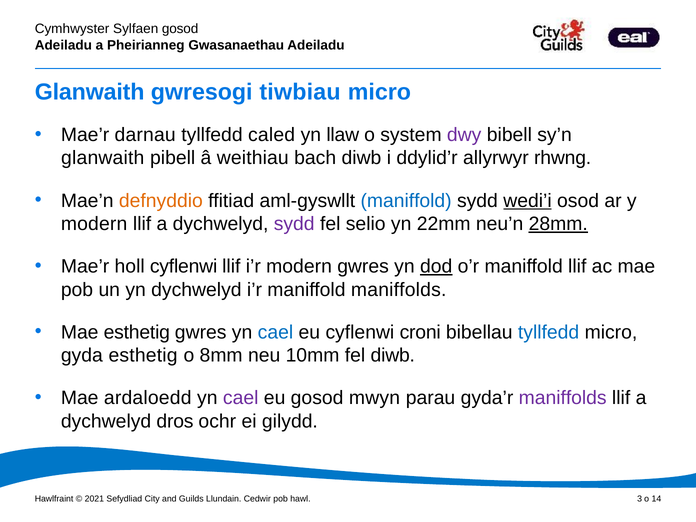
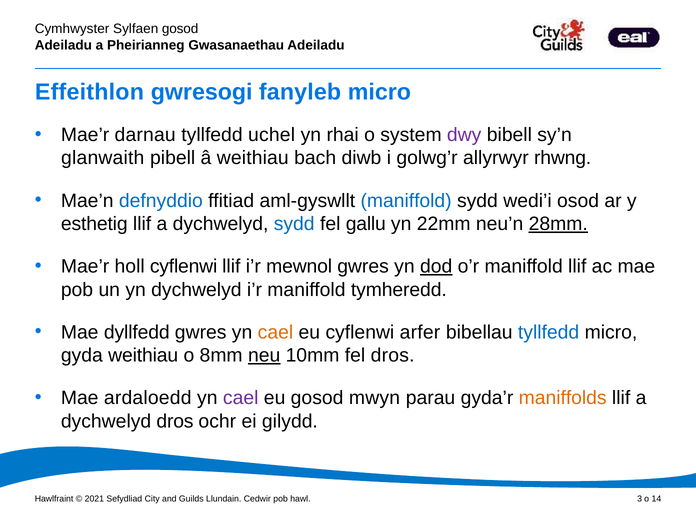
Glanwaith: Glanwaith -> Effeithlon (89, 92)
tiwbiau: tiwbiau -> fanyleb (300, 92)
caled: caled -> uchel (272, 135)
llaw: llaw -> rhai (343, 135)
ddylid’r: ddylid’r -> golwg’r (427, 158)
defnyddio colour: orange -> blue (161, 201)
wedi’i underline: present -> none (528, 201)
modern: modern -> esthetig (94, 224)
sydd colour: purple -> blue (294, 224)
selio: selio -> gallu (366, 224)
i’r modern: modern -> mewnol (299, 266)
maniffold maniffolds: maniffolds -> tymheredd (399, 290)
Mae esthetig: esthetig -> dyllfedd (137, 332)
cael colour: blue -> orange (275, 332)
croni: croni -> arfer (420, 332)
gyda esthetig: esthetig -> weithiau (143, 355)
neu underline: none -> present (264, 355)
fel diwb: diwb -> dros (393, 355)
maniffolds colour: purple -> orange (563, 398)
